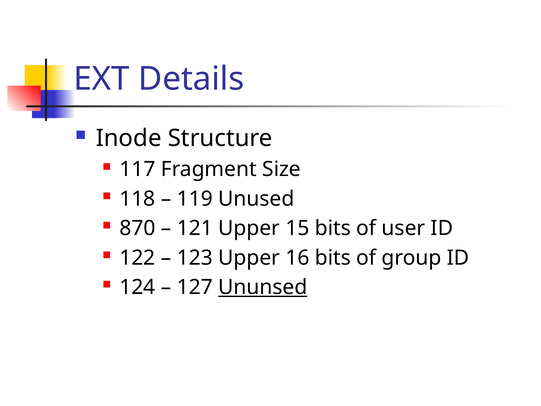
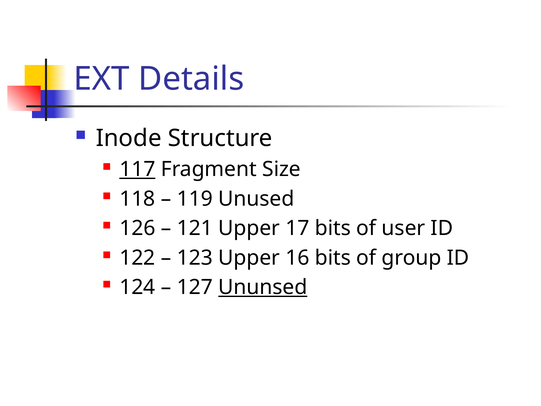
117 underline: none -> present (137, 169)
870: 870 -> 126 (137, 228)
15: 15 -> 17 (297, 228)
